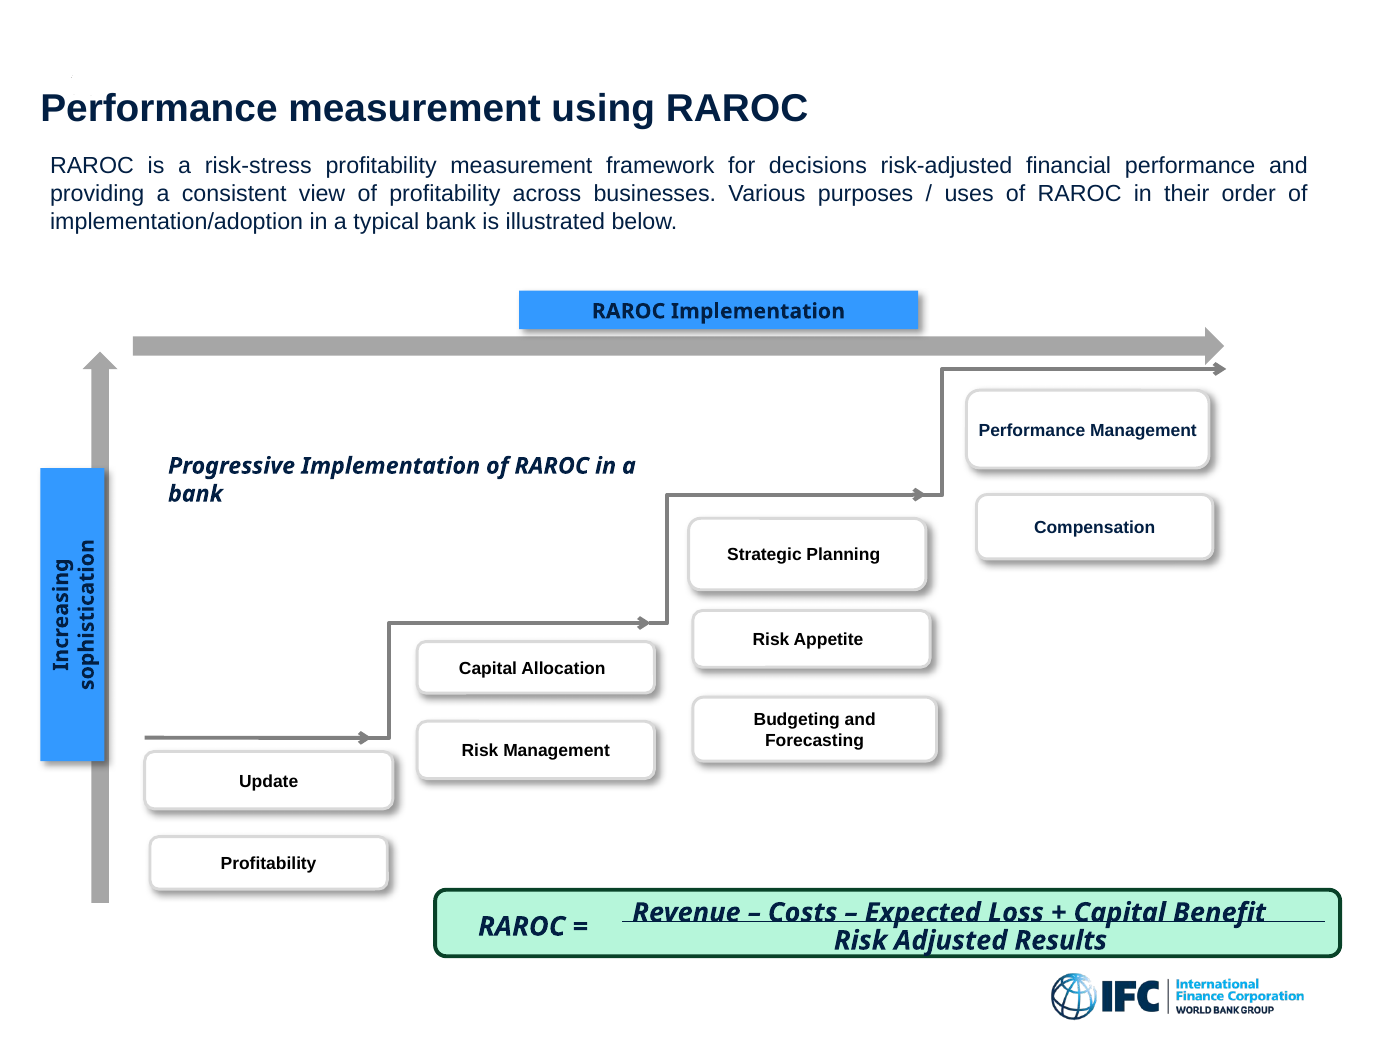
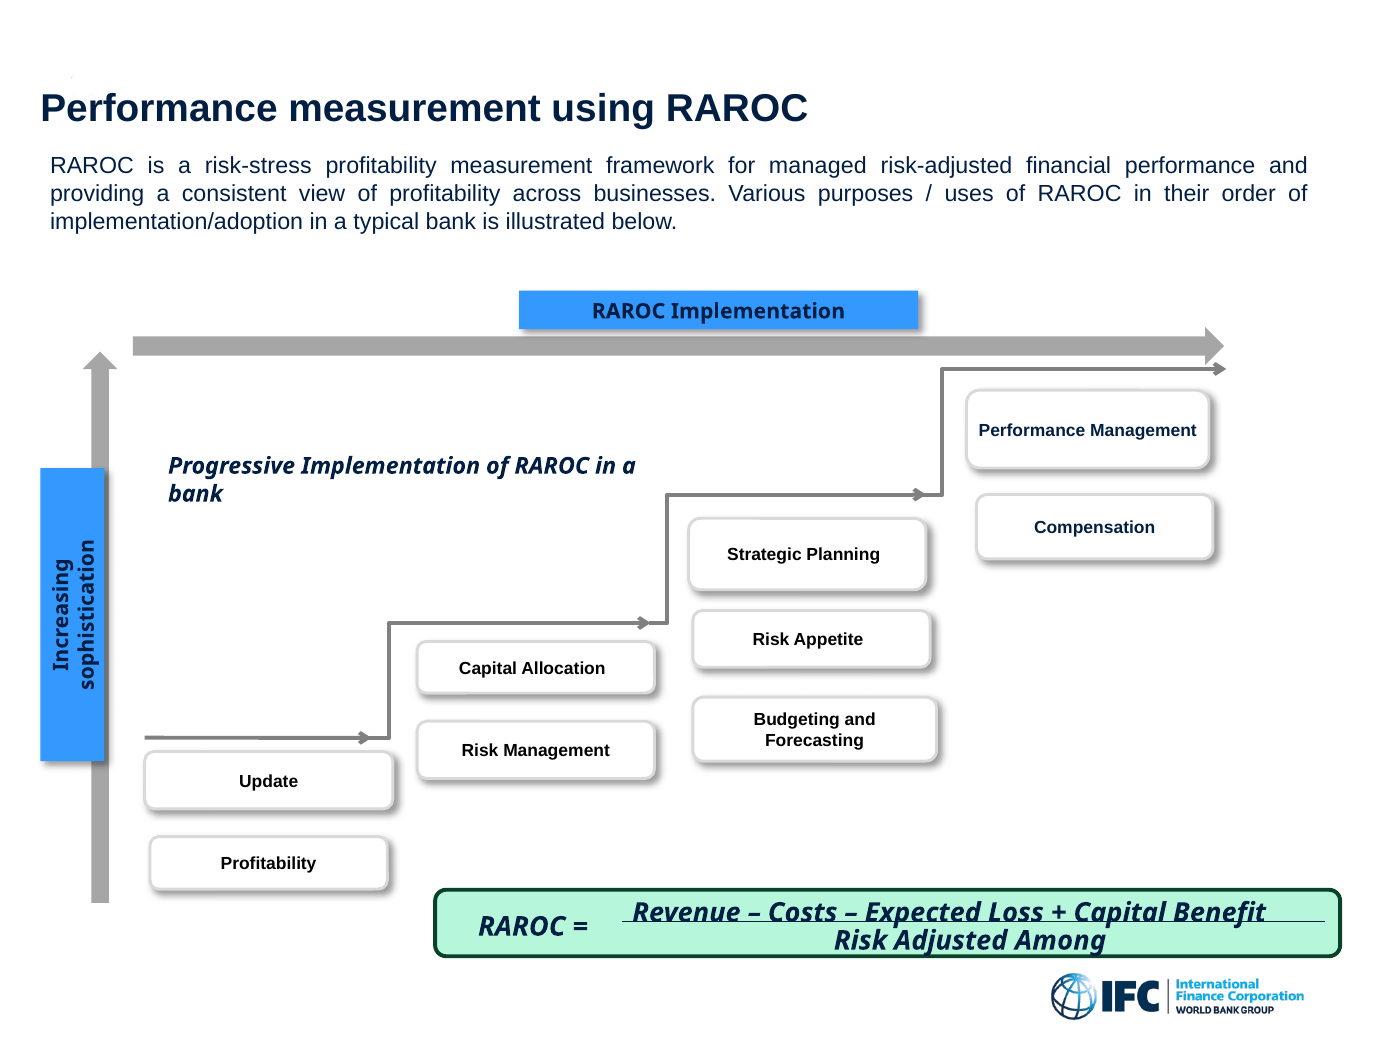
decisions: decisions -> managed (818, 166)
Results: Results -> Among (1061, 941)
